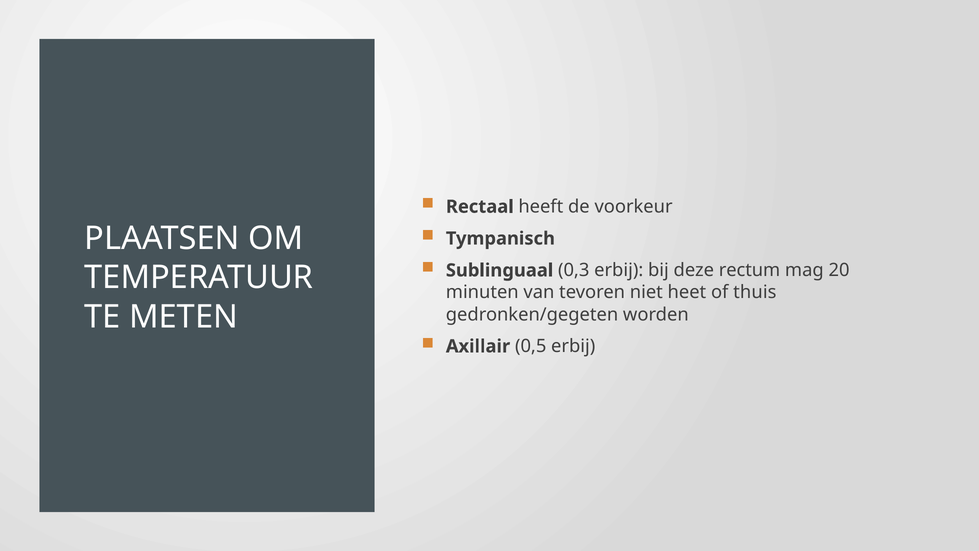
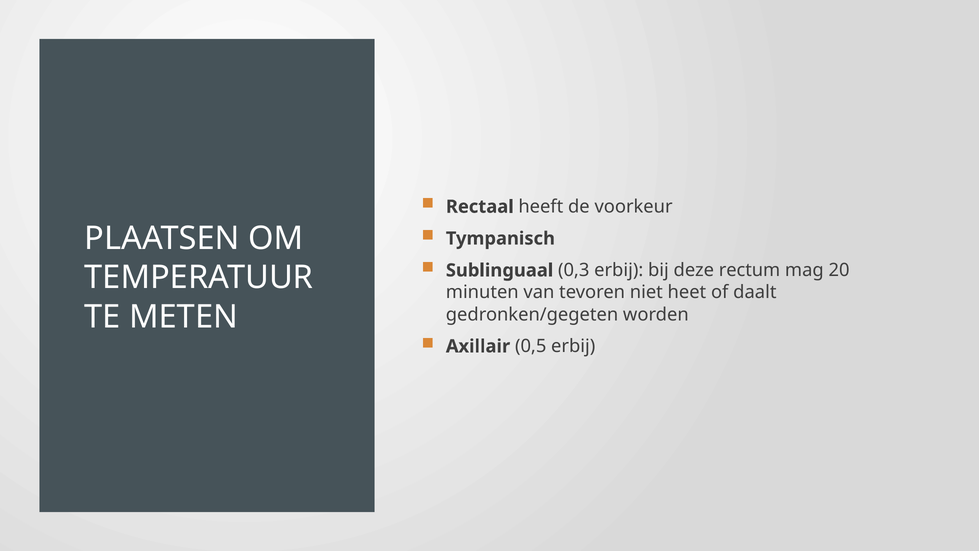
thuis: thuis -> daalt (755, 292)
